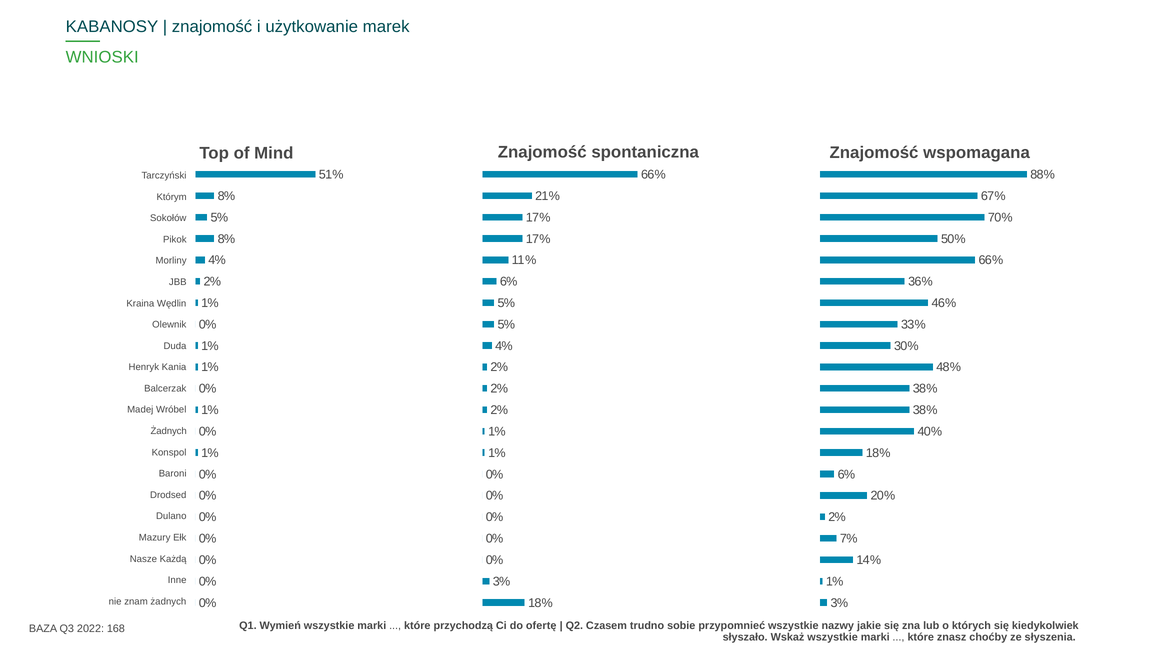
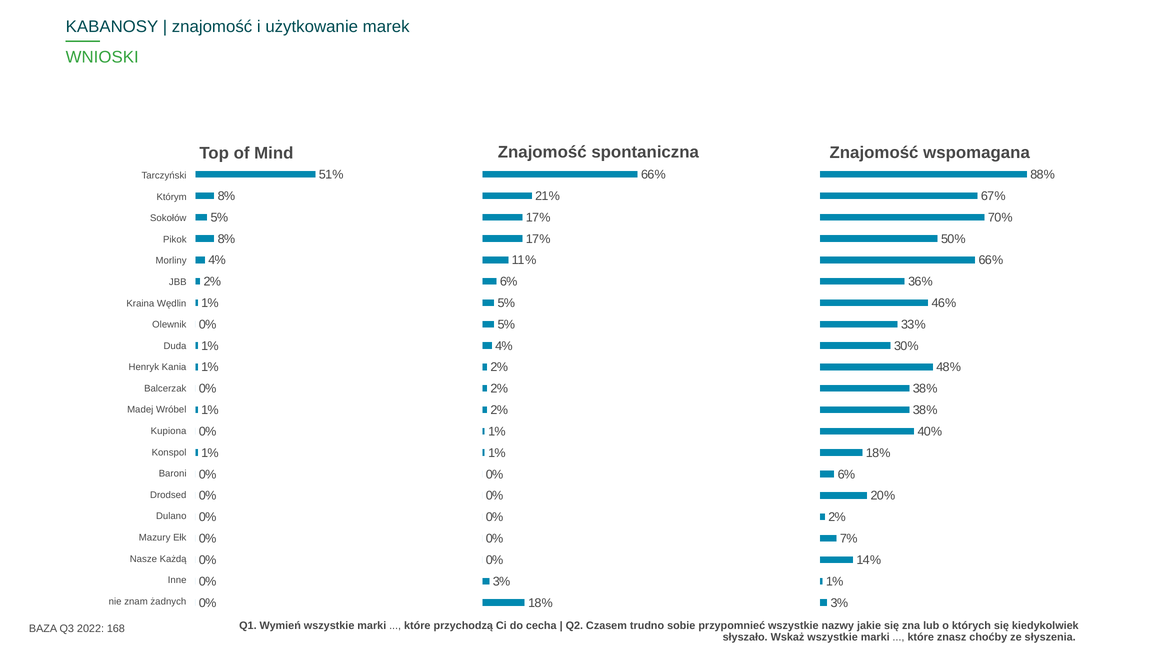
Żadnych: Żadnych -> Kupiona (169, 431)
ofertę: ofertę -> cecha (541, 626)
